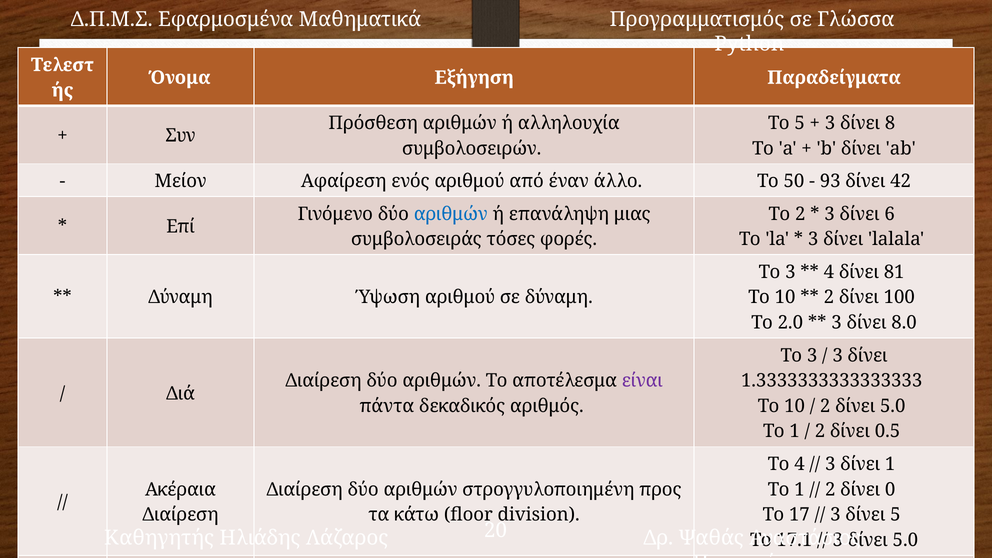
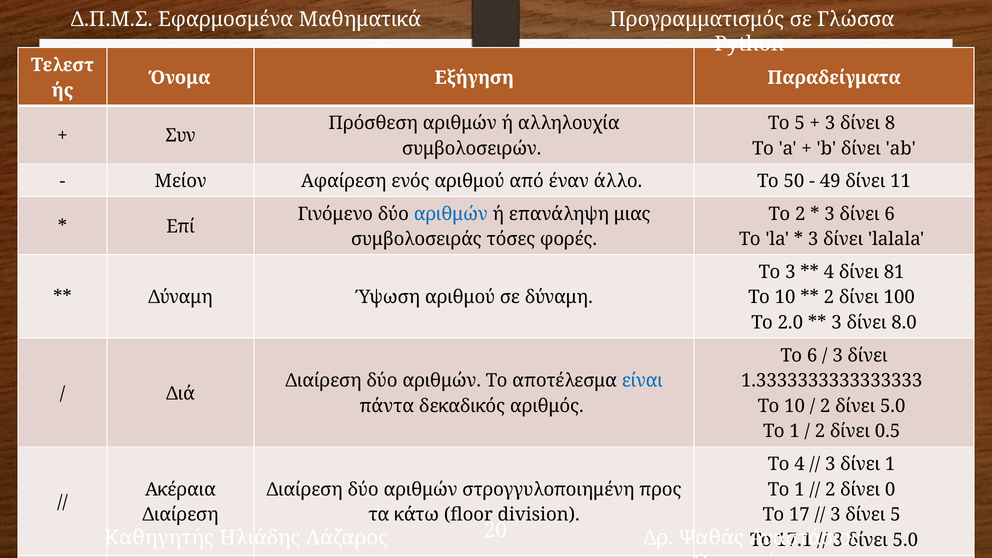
93: 93 -> 49 (830, 181)
δίνει 42: 42 -> 11 (901, 181)
3: 3 -> 6 (812, 355)
είναι colour: purple -> blue (642, 381)
